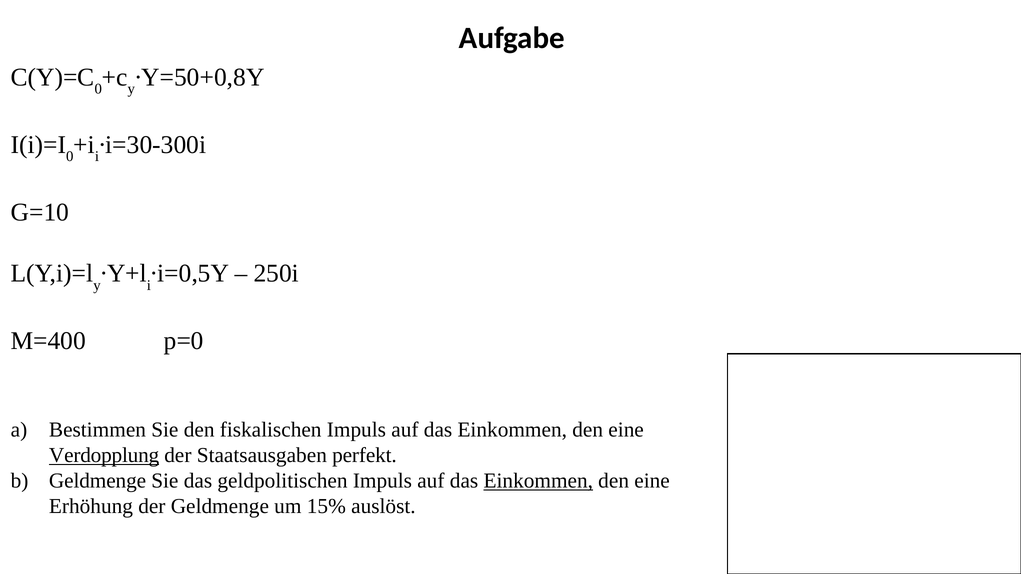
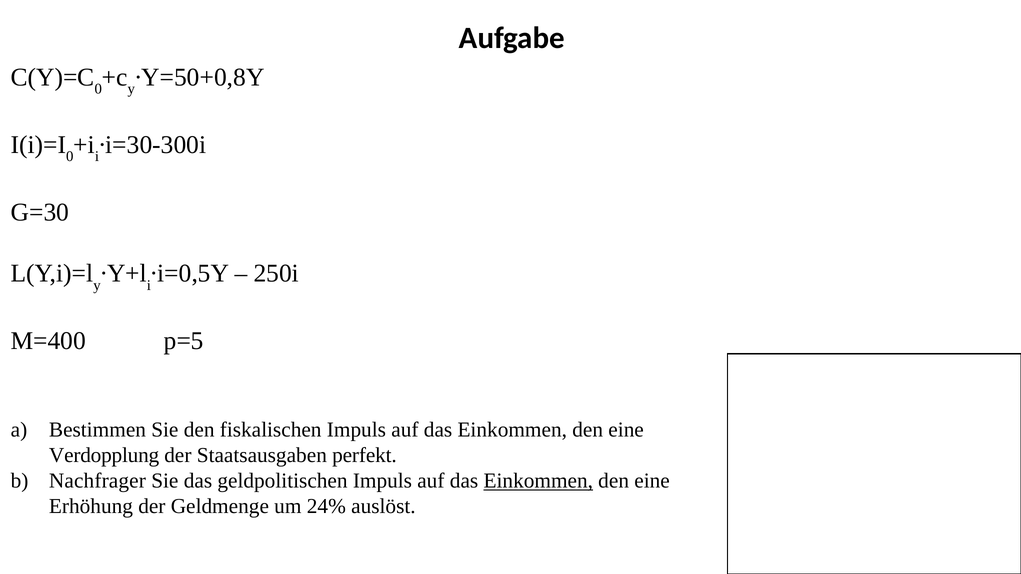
G=10: G=10 -> G=30 (40, 212)
p=0: p=0 -> p=5 (184, 341)
Verdopplung underline: present -> none (104, 456)
Geldmenge: Geldmenge -> Nachfrager (97, 481)
15%: 15% -> 24% (326, 507)
